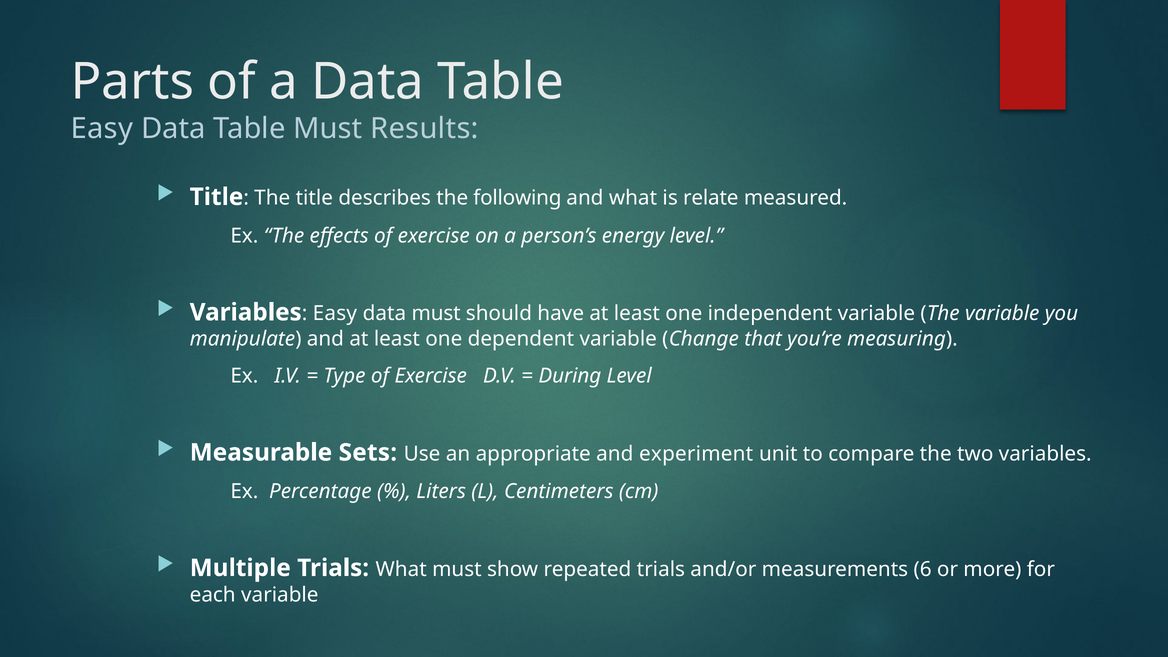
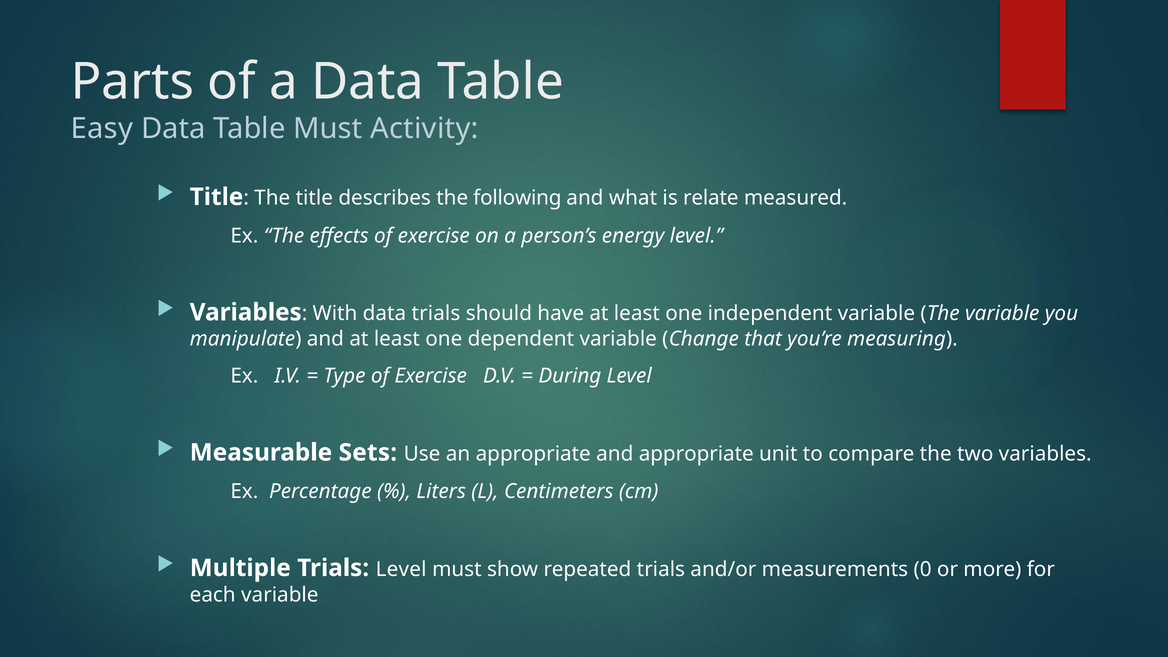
Results: Results -> Activity (424, 129)
Variables Easy: Easy -> With (335, 314)
data must: must -> trials (436, 314)
and experiment: experiment -> appropriate (696, 454)
Trials What: What -> Level (401, 569)
6: 6 -> 0 (923, 569)
